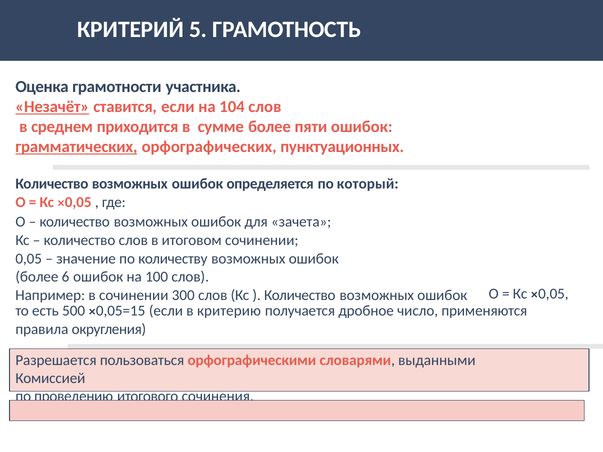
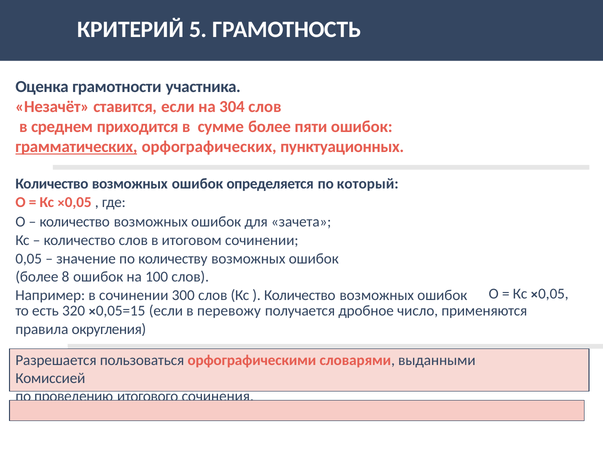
Незачёт underline: present -> none (52, 107)
104: 104 -> 304 (232, 107)
6: 6 -> 8 (66, 277)
500: 500 -> 320 (74, 311)
критерию: критерию -> перевожу (229, 311)
